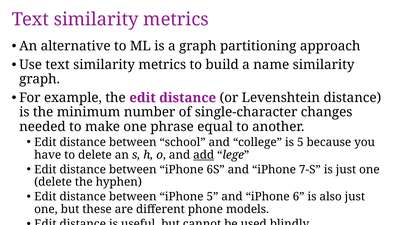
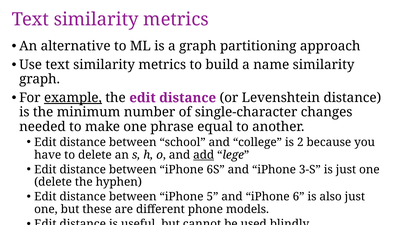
example underline: none -> present (73, 98)
is 5: 5 -> 2 (300, 143)
7-S: 7-S -> 3-S (310, 170)
